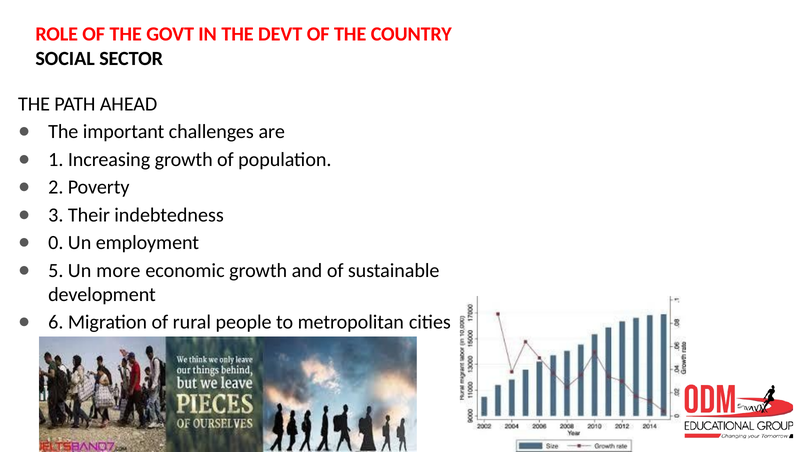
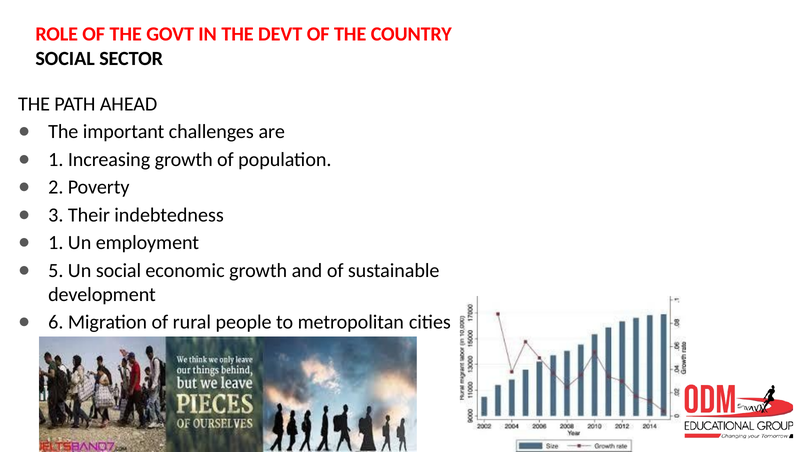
0: 0 -> 1 (56, 243)
Un more: more -> social (119, 271)
